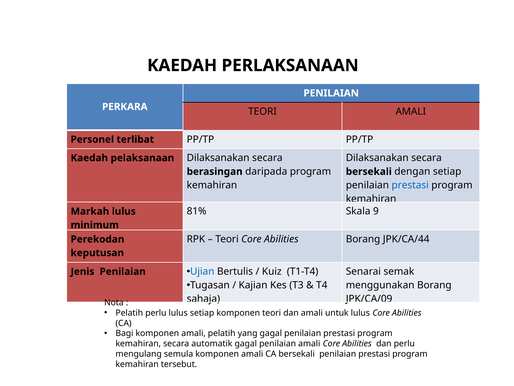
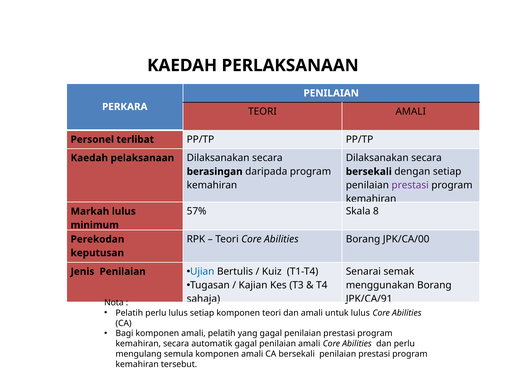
prestasi colour: blue -> purple (410, 185)
81%: 81% -> 57% (197, 211)
9: 9 -> 8 (376, 211)
JPK/CA/44: JPK/CA/44 -> JPK/CA/00 (406, 239)
JPK/CA/09: JPK/CA/09 -> JPK/CA/91 (369, 298)
